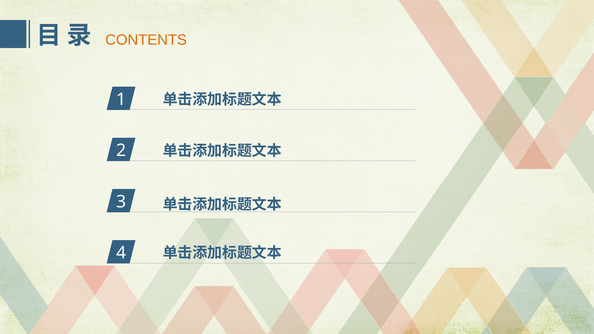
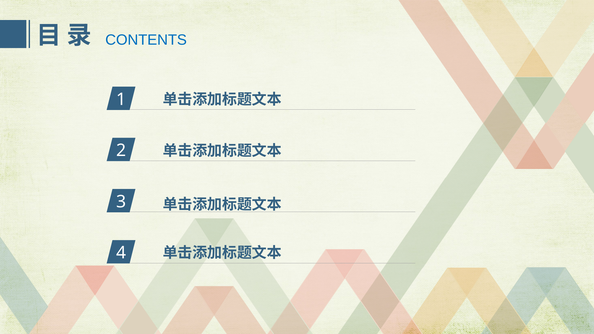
CONTENTS colour: orange -> blue (146, 40)
